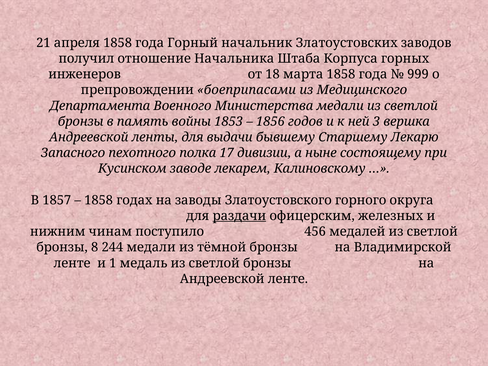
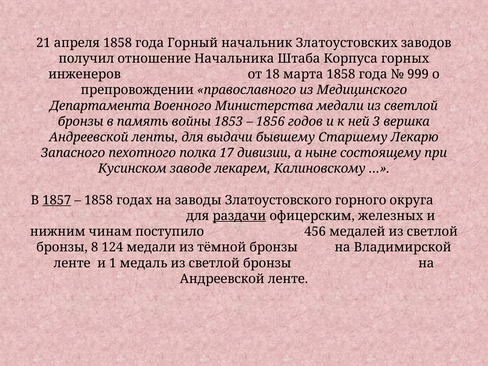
боеприпасами: боеприпасами -> православного (247, 90)
1857 underline: none -> present (57, 200)
244: 244 -> 124 (112, 247)
